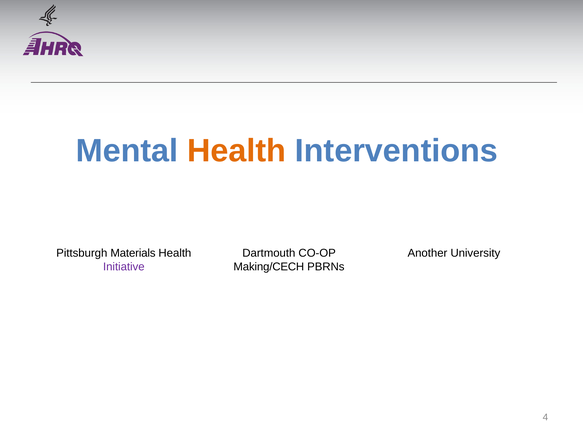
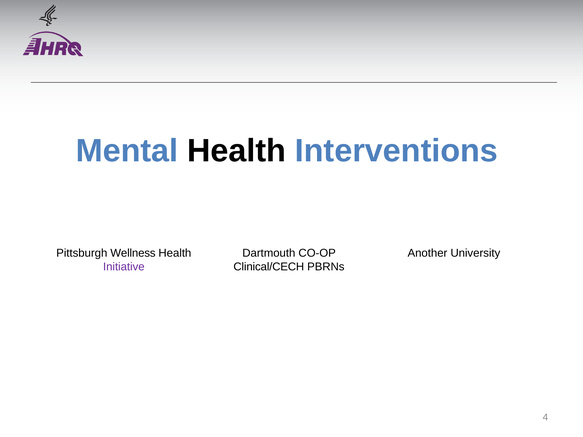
Health colour: orange -> black (237, 151)
Materials: Materials -> Wellness (133, 253)
Making/CECH: Making/CECH -> Clinical/CECH (269, 267)
